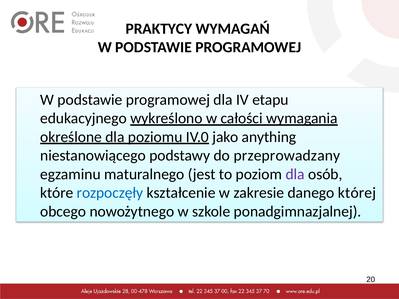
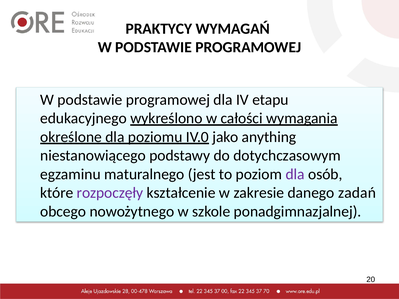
przeprowadzany: przeprowadzany -> dotychczasowym (287, 156)
rozpoczęły colour: blue -> purple (110, 193)
której: której -> zadań (357, 193)
